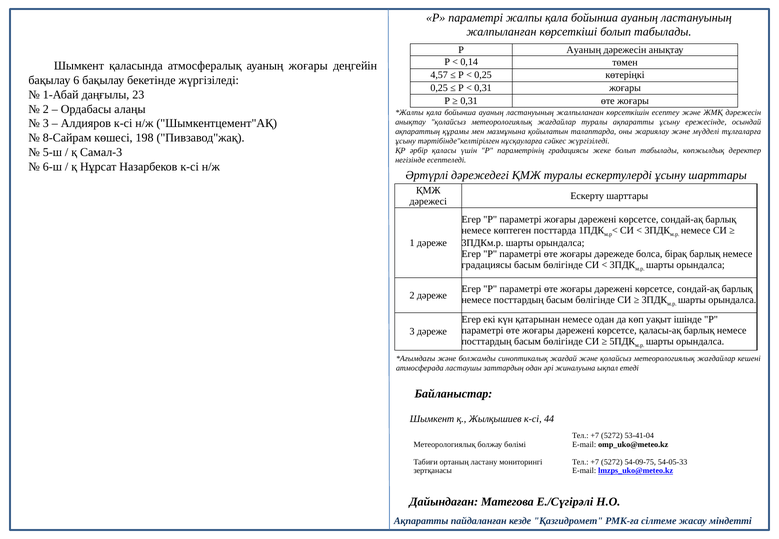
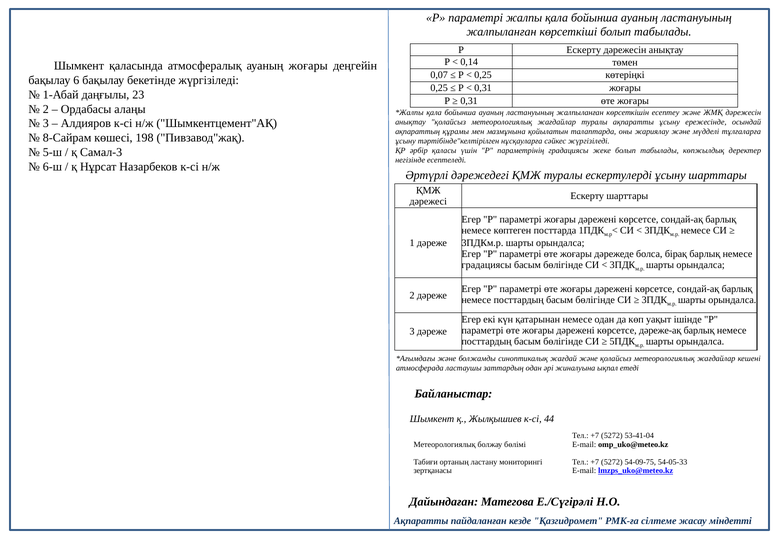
Р Ауаның: Ауаның -> Ескерту (584, 50)
4,57: 4,57 -> 0,07 (439, 75)
қаласы-ақ: қаласы-ақ -> дәреже-ақ (660, 331)
